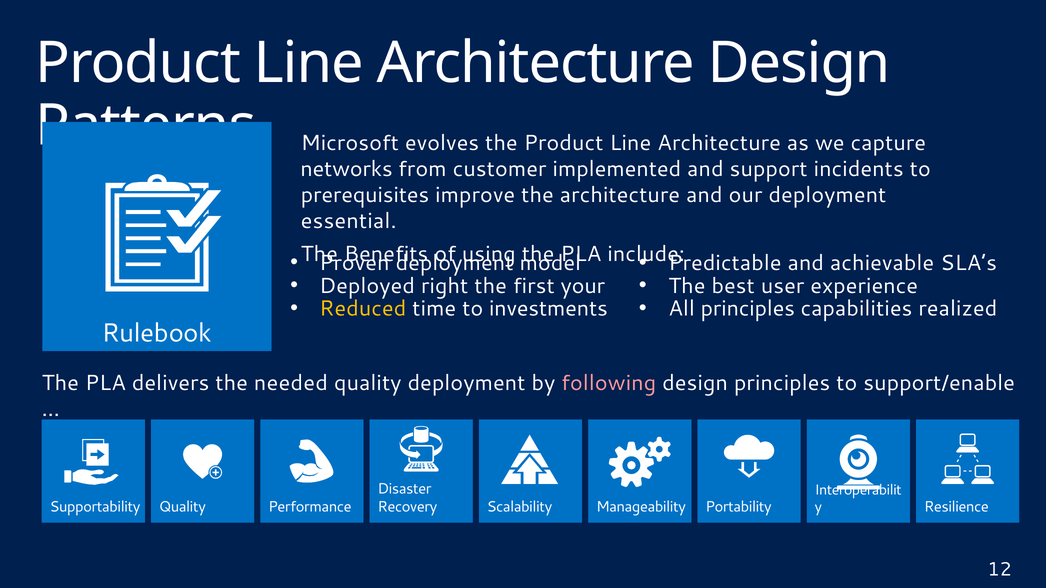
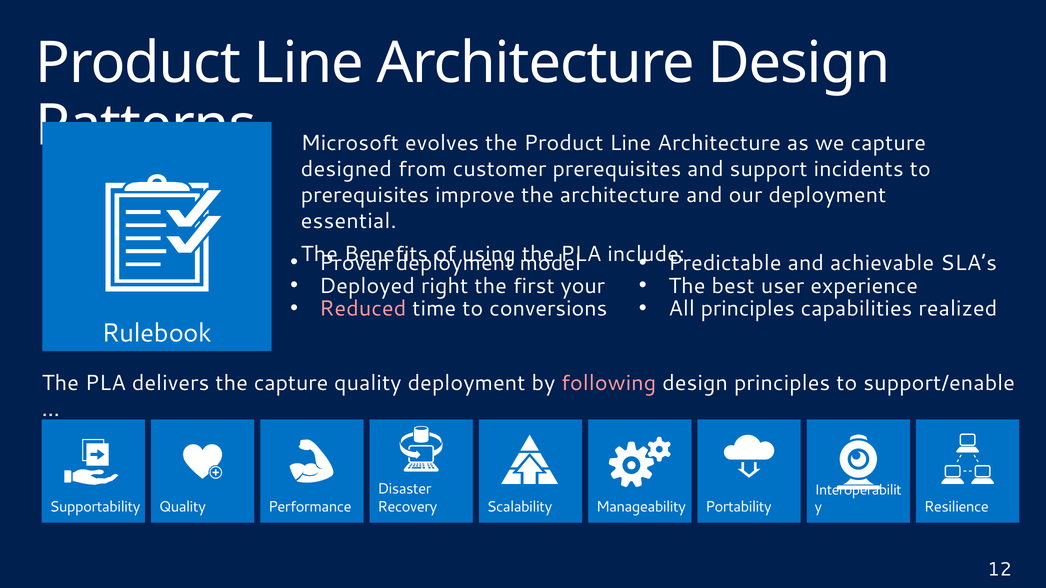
networks: networks -> designed (346, 169)
customer implemented: implemented -> prerequisites (617, 169)
Reduced colour: yellow -> pink (363, 309)
investments: investments -> conversions (548, 309)
the needed: needed -> capture (291, 383)
